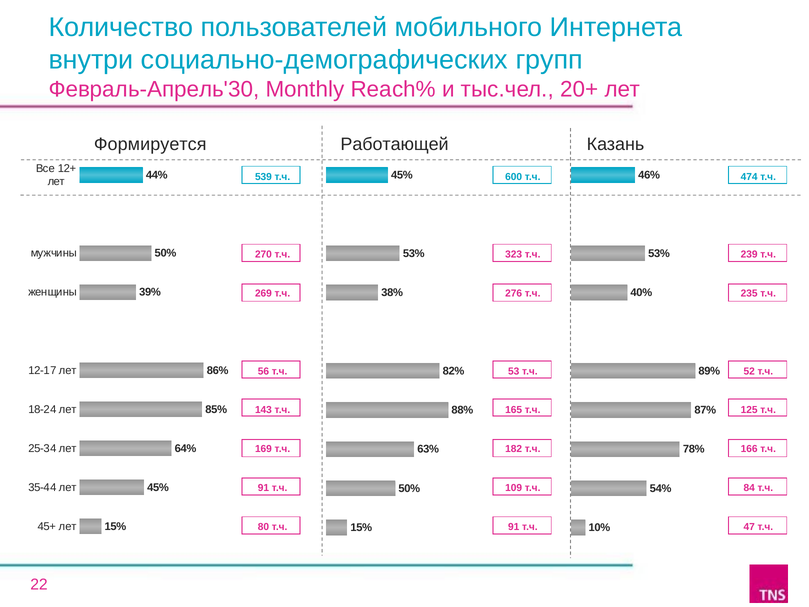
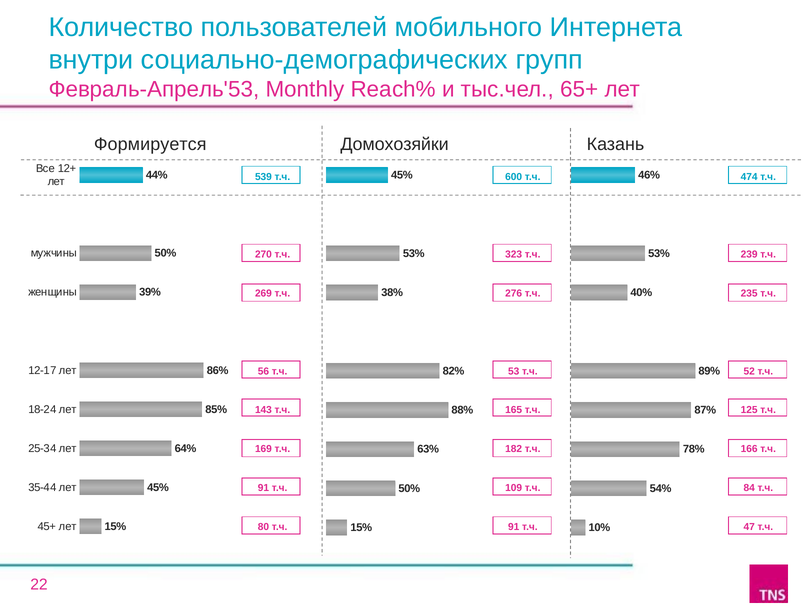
Февраль-Апрель'30: Февраль-Апрель'30 -> Февраль-Апрель'53 (154, 89)
20+: 20+ -> 65+ (579, 89)
Работающей: Работающей -> Домохозяйки (395, 144)
